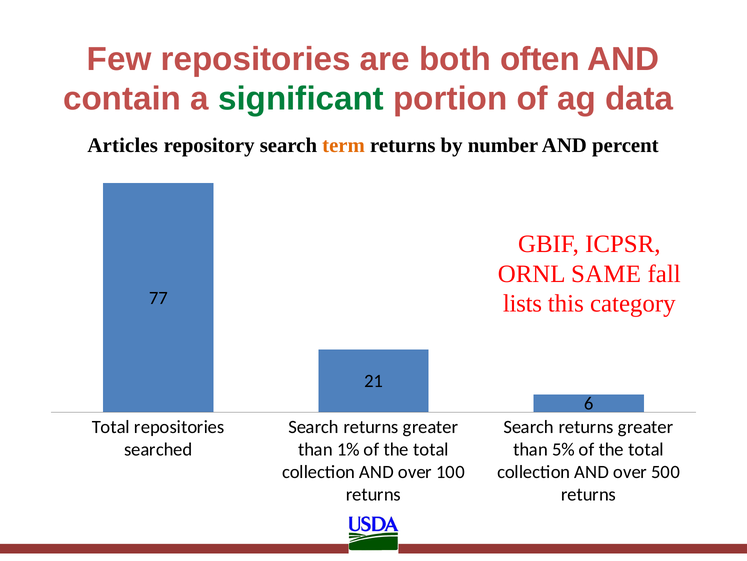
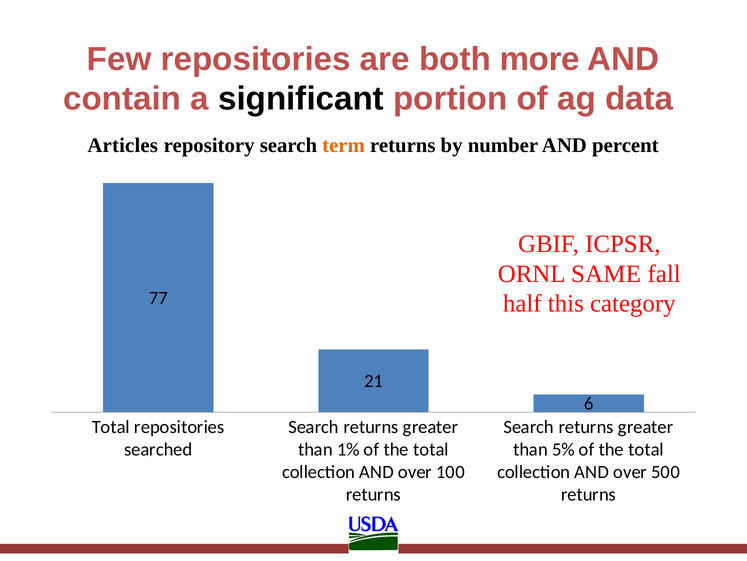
often: often -> more (540, 59)
significant colour: green -> black (301, 99)
lists: lists -> half (522, 303)
